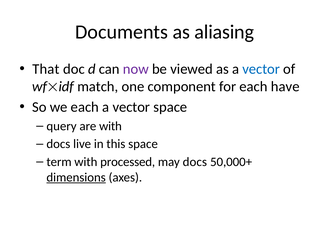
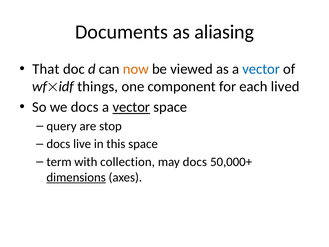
now colour: purple -> orange (136, 69)
match: match -> things (98, 87)
have: have -> lived (285, 87)
we each: each -> docs (85, 107)
vector underline: none -> present (131, 107)
are with: with -> stop (110, 126)
processed: processed -> collection (128, 162)
